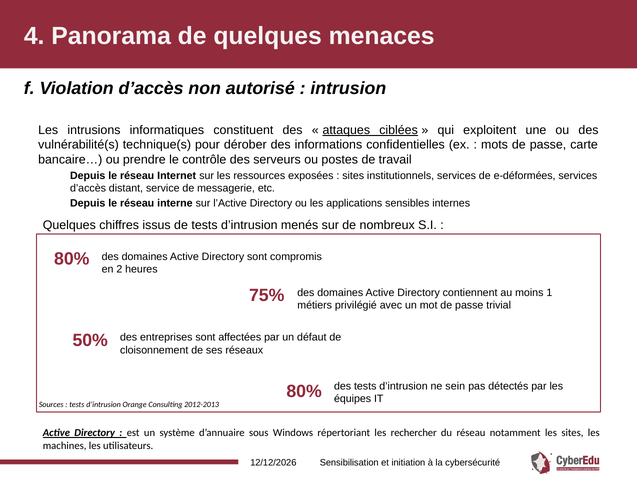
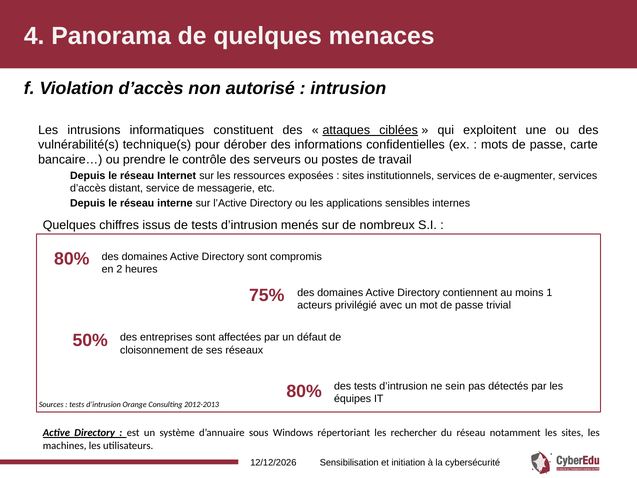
e-déformées: e-déformées -> e-augmenter (525, 176)
métiers: métiers -> acteurs (315, 305)
